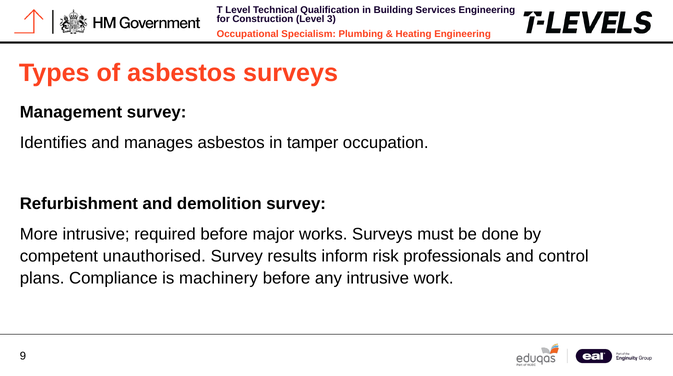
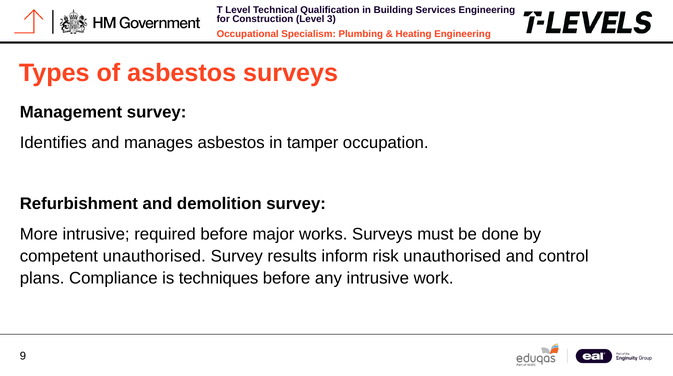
risk professionals: professionals -> unauthorised (452, 256)
machinery: machinery -> techniques (219, 278)
